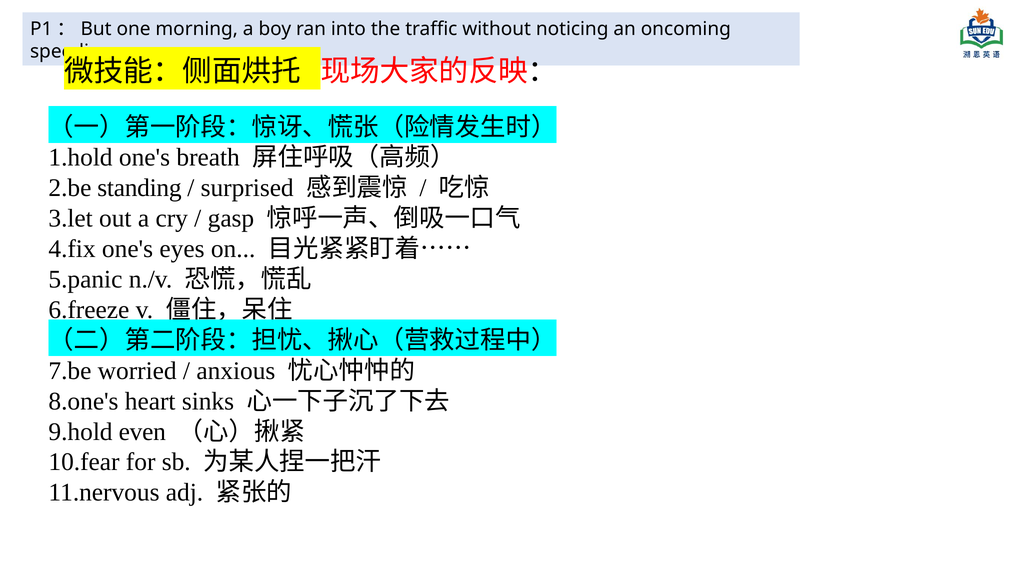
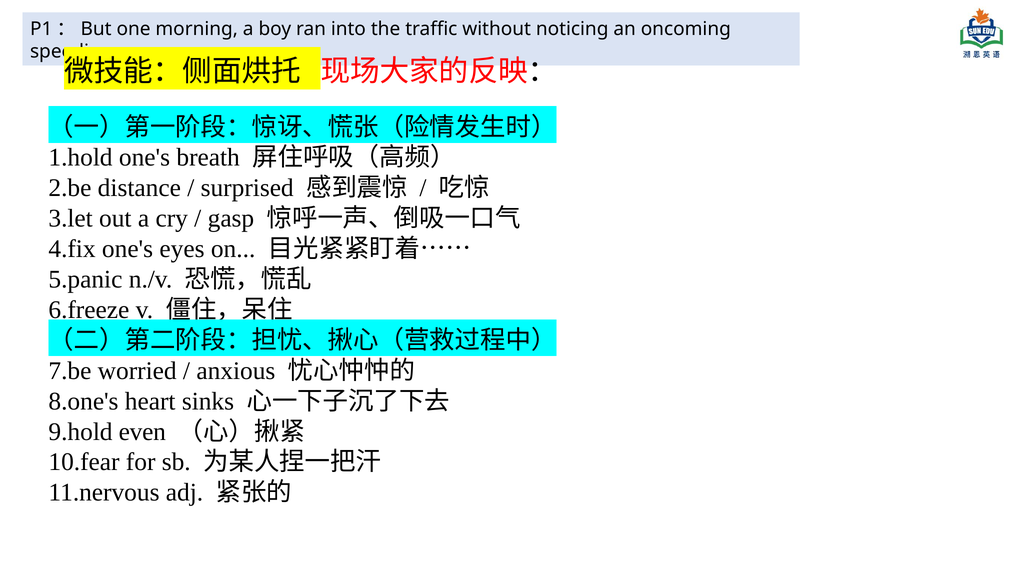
standing: standing -> distance (139, 188)
